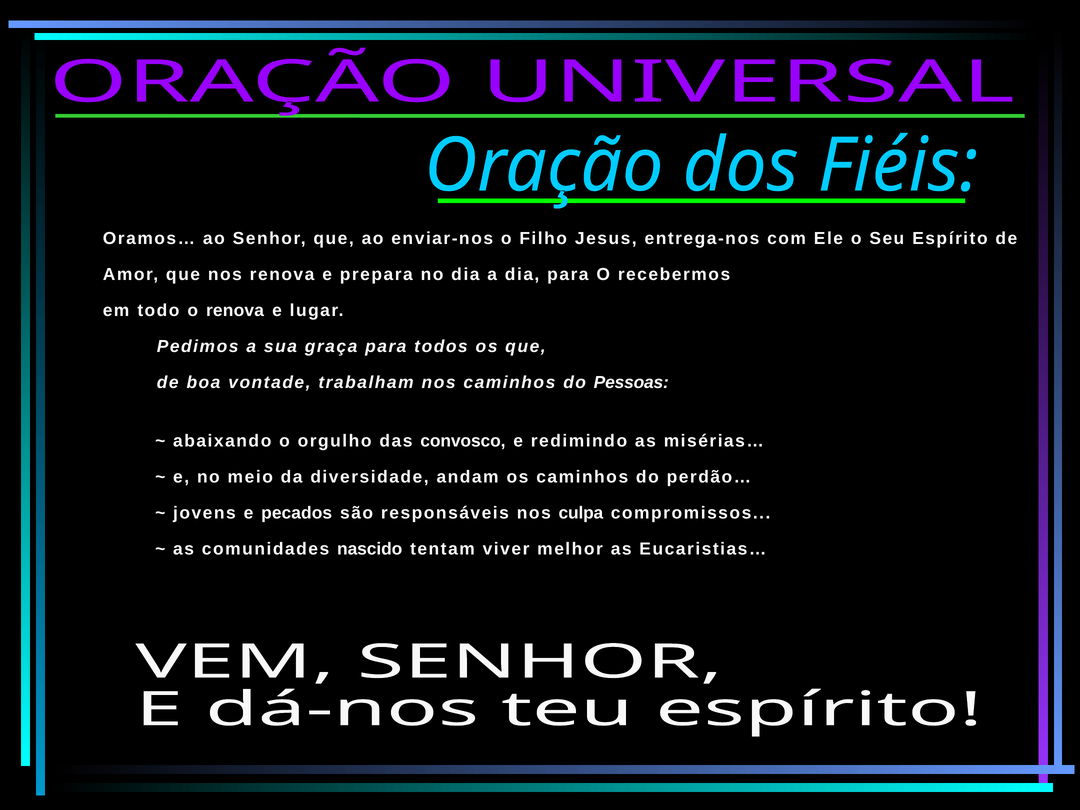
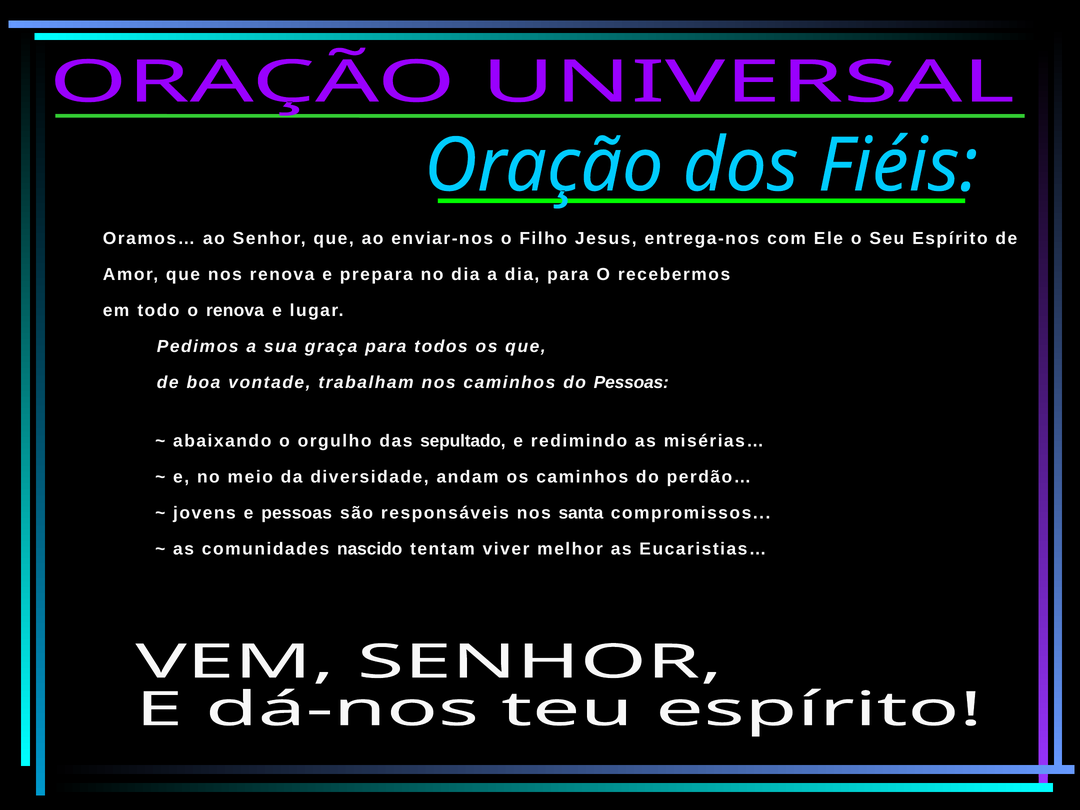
convosco: convosco -> sepultado (463, 441)
e pecados: pecados -> pessoas (297, 513)
culpa: culpa -> santa (581, 513)
